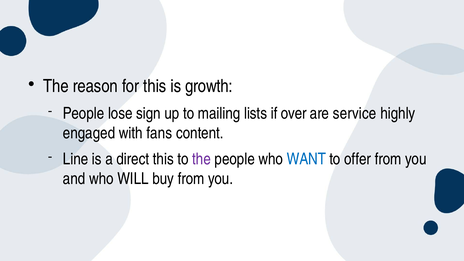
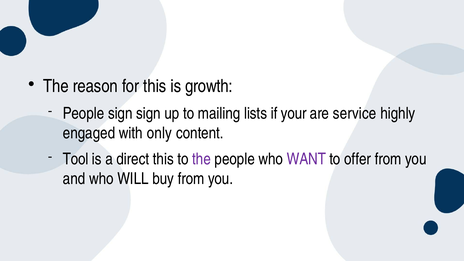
People lose: lose -> sign (120, 113)
over: over -> your (294, 113)
fans: fans -> only (159, 133)
Line: Line -> Tool (76, 159)
WANT colour: blue -> purple (306, 159)
